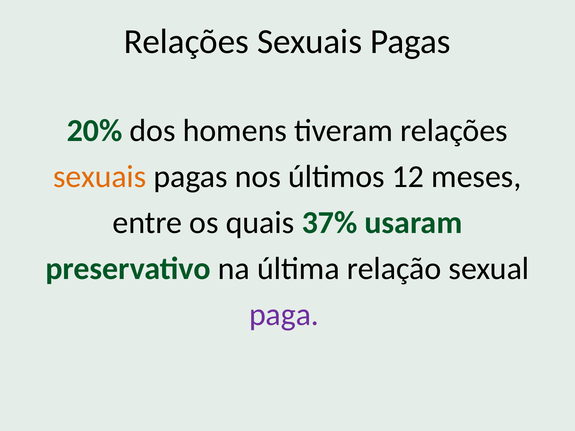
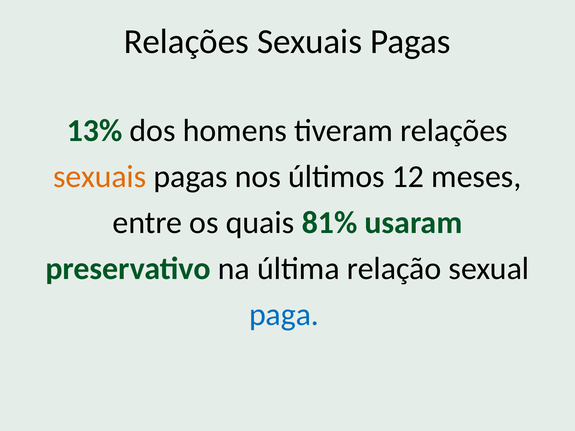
20%: 20% -> 13% (95, 131)
37%: 37% -> 81% (330, 223)
paga colour: purple -> blue (284, 315)
